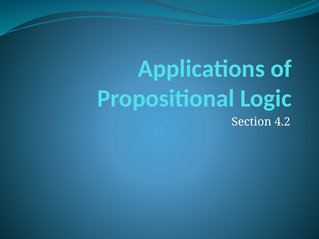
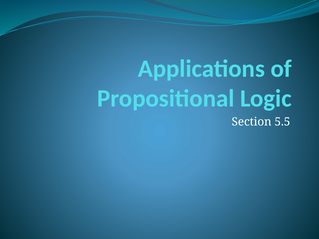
4.2: 4.2 -> 5.5 (282, 122)
